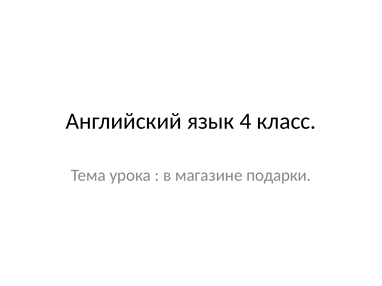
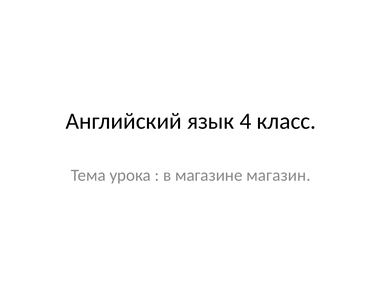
подарки: подарки -> магазин (279, 176)
